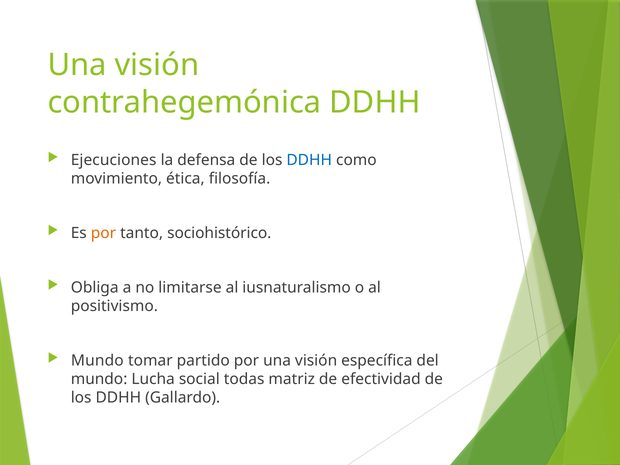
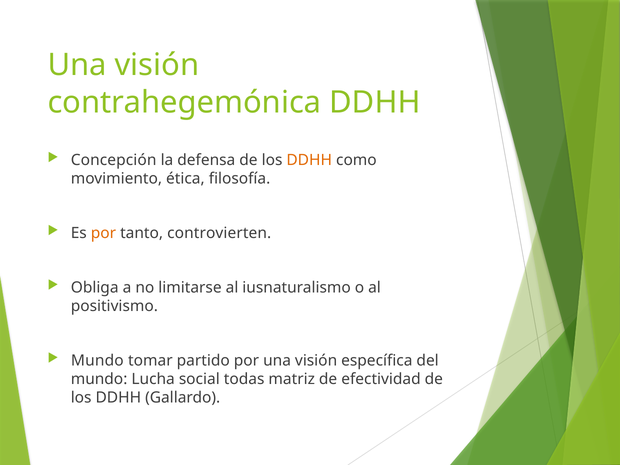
Ejecuciones: Ejecuciones -> Concepción (114, 160)
DDHH colour: blue -> orange (309, 160)
sociohistórico: sociohistórico -> controvierten (219, 233)
